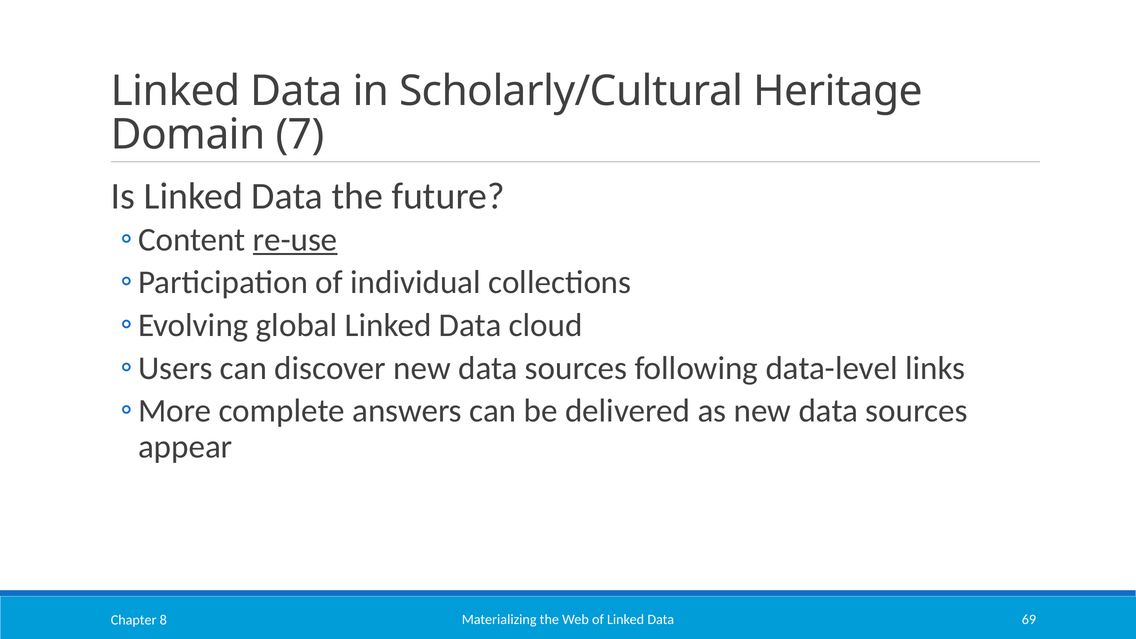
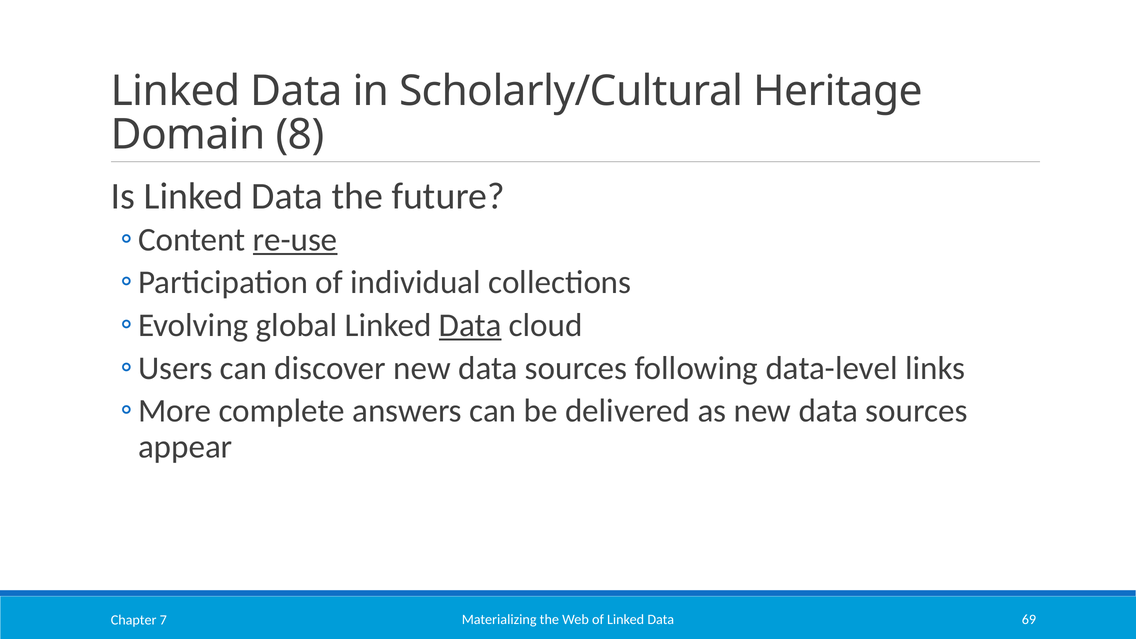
7: 7 -> 8 (300, 135)
Data underline: none -> present (470, 325)
8: 8 -> 7 (163, 620)
